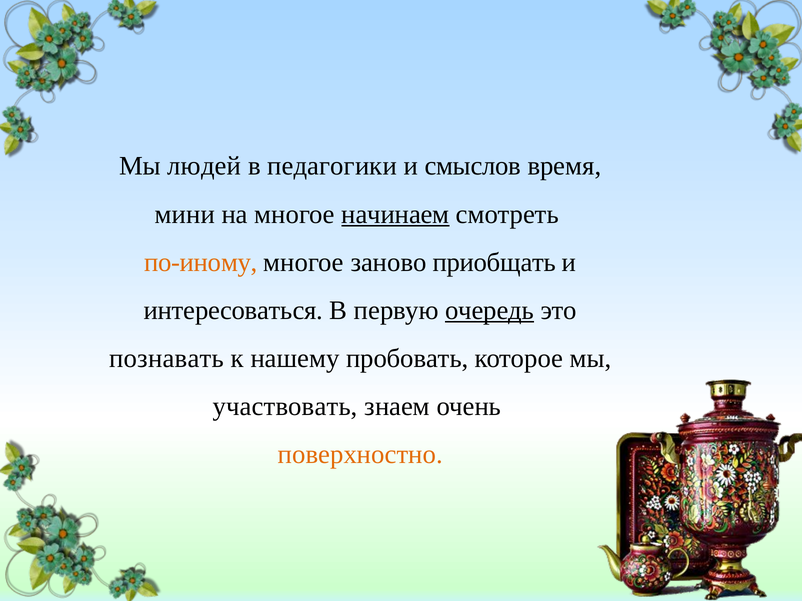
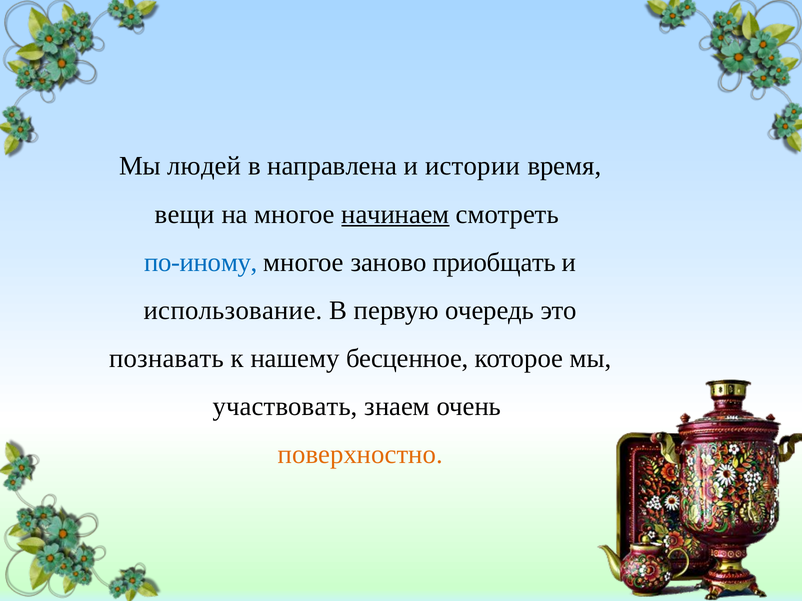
педагогики: педагогики -> направлена (332, 166)
смыслов: смыслов -> истории (473, 166)
мини: мини -> вещи (185, 214)
по-иному colour: orange -> blue (201, 263)
интересоваться: интересоваться -> использование (233, 311)
очередь underline: present -> none (490, 311)
пробовать: пробовать -> бесценное (407, 359)
